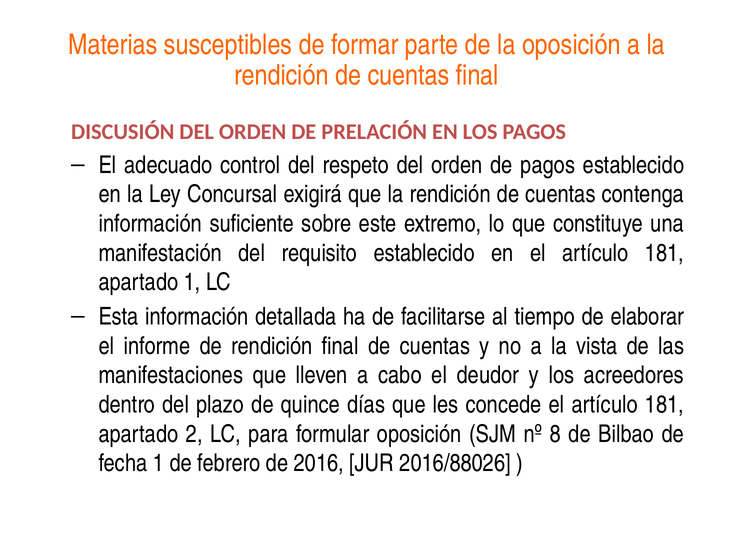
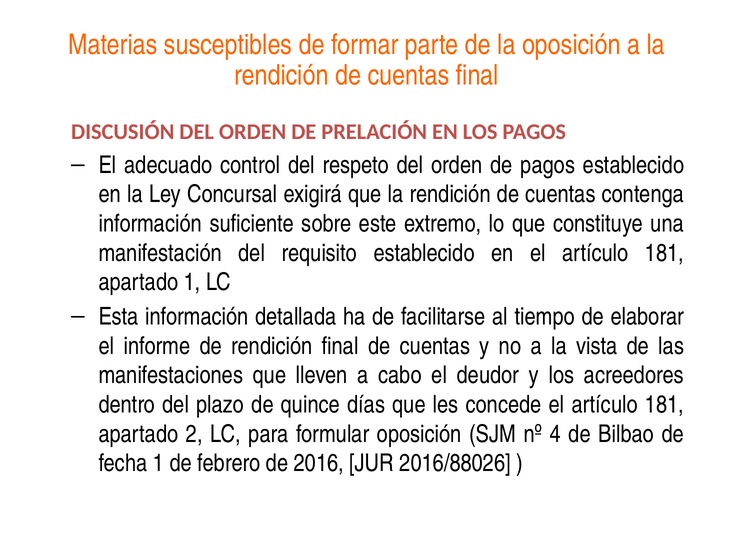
8: 8 -> 4 (555, 434)
